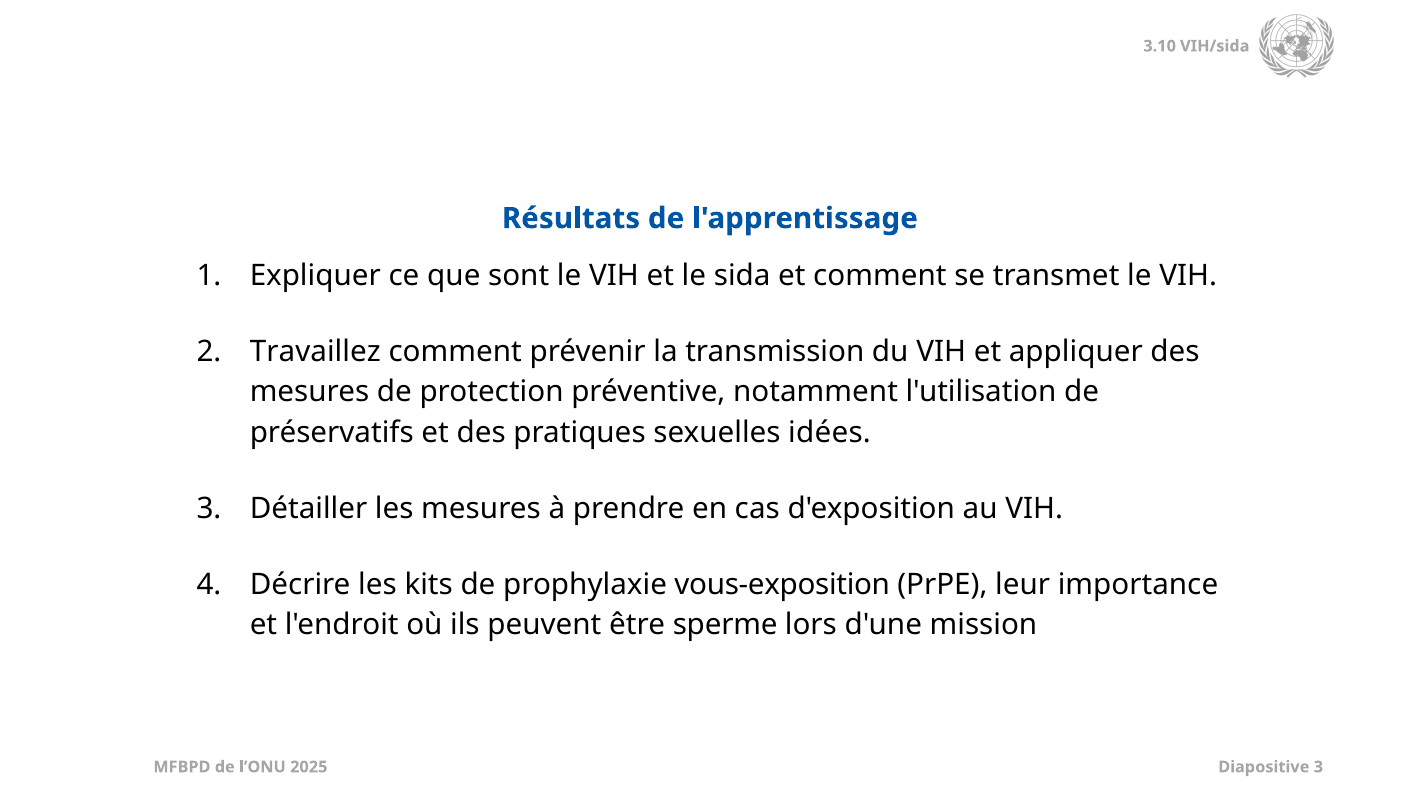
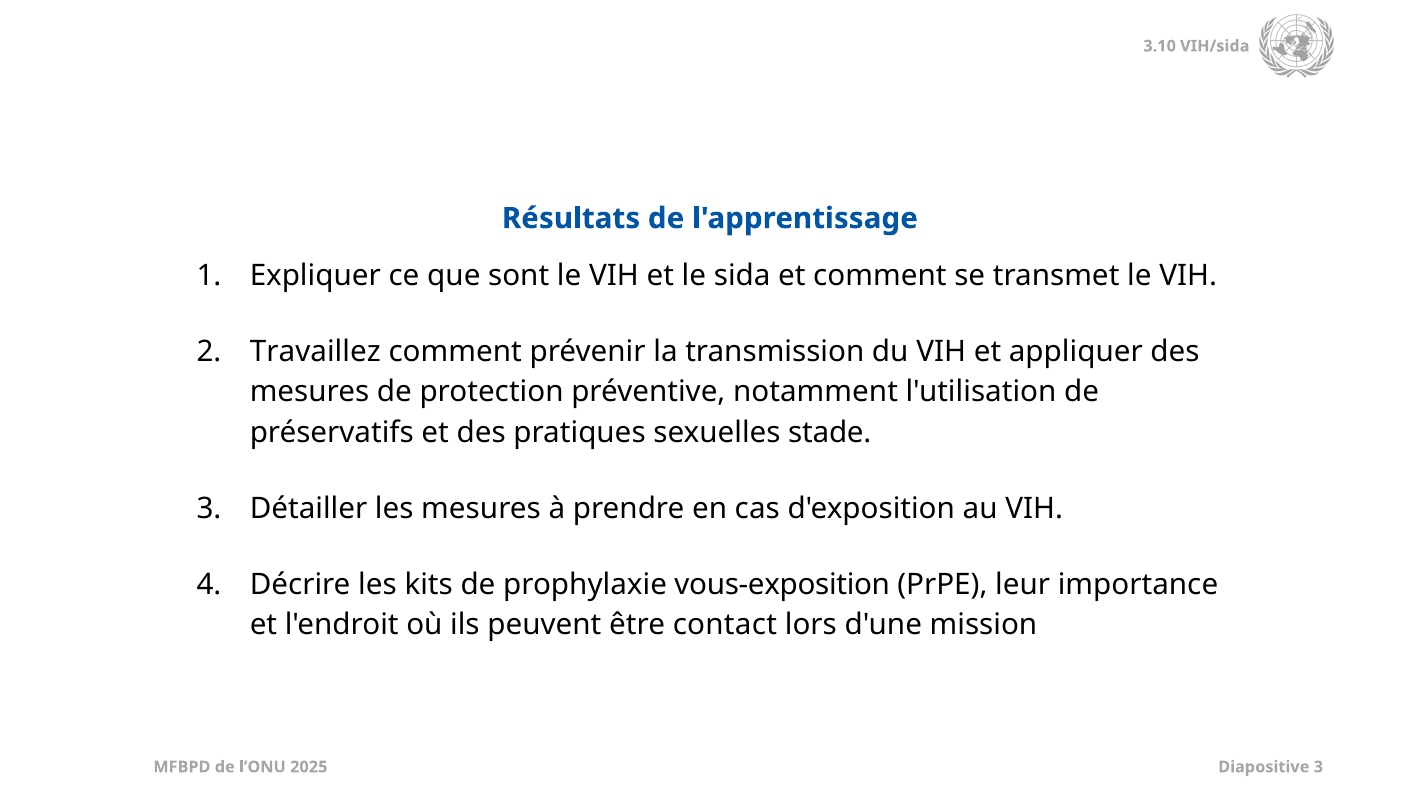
idées: idées -> stade (830, 432)
sperme: sperme -> contact (725, 625)
